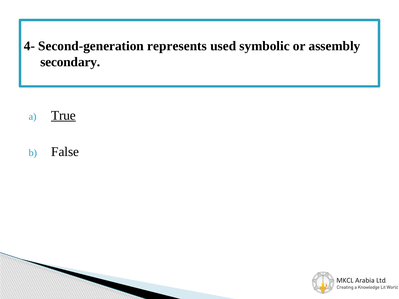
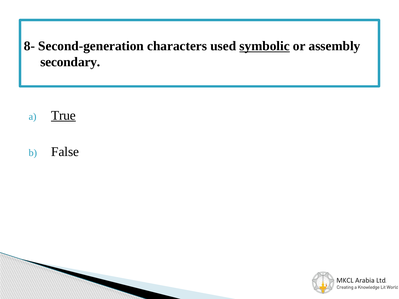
4-: 4- -> 8- (29, 46)
represents: represents -> characters (177, 46)
symbolic underline: none -> present (265, 46)
